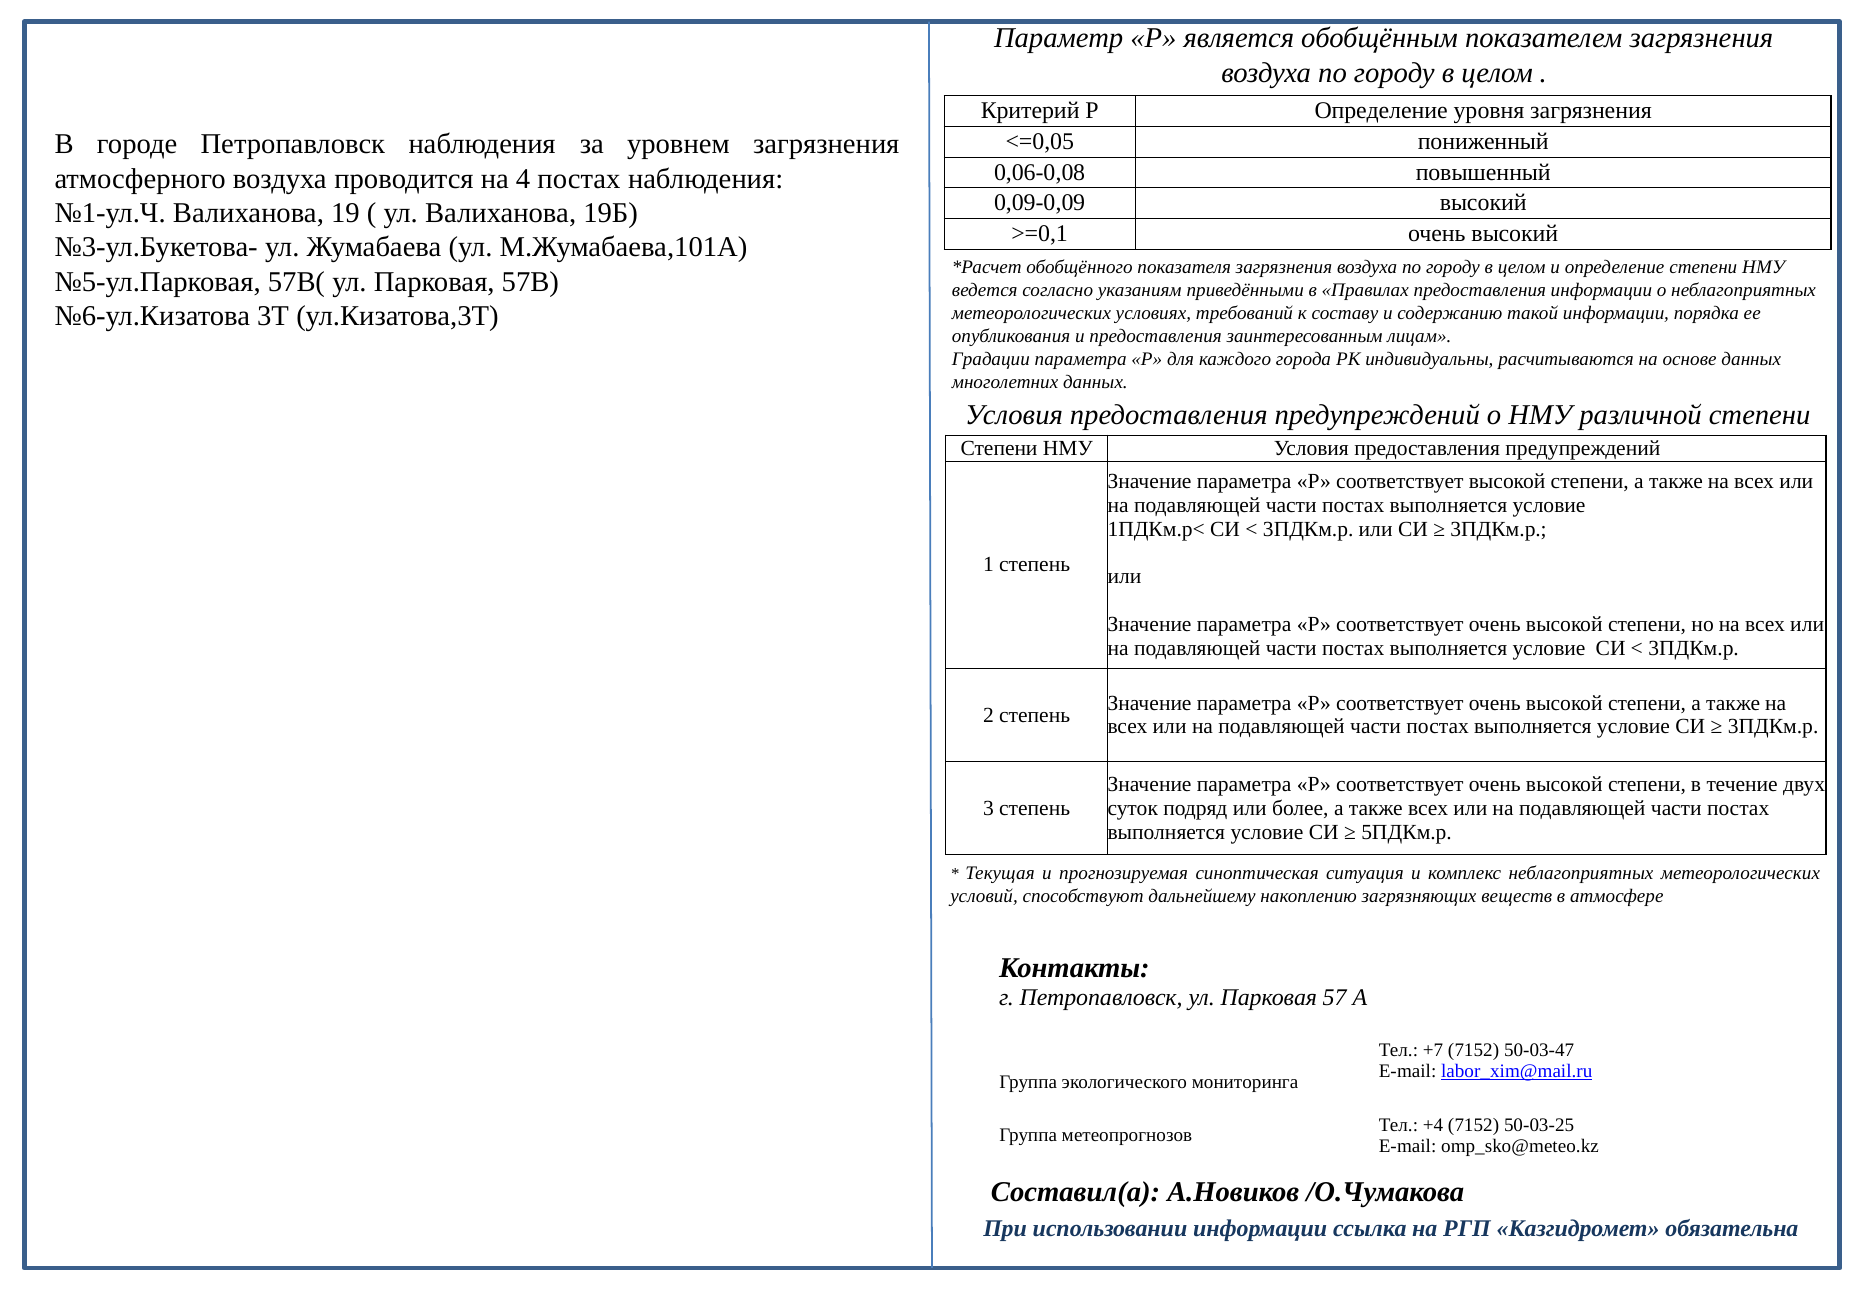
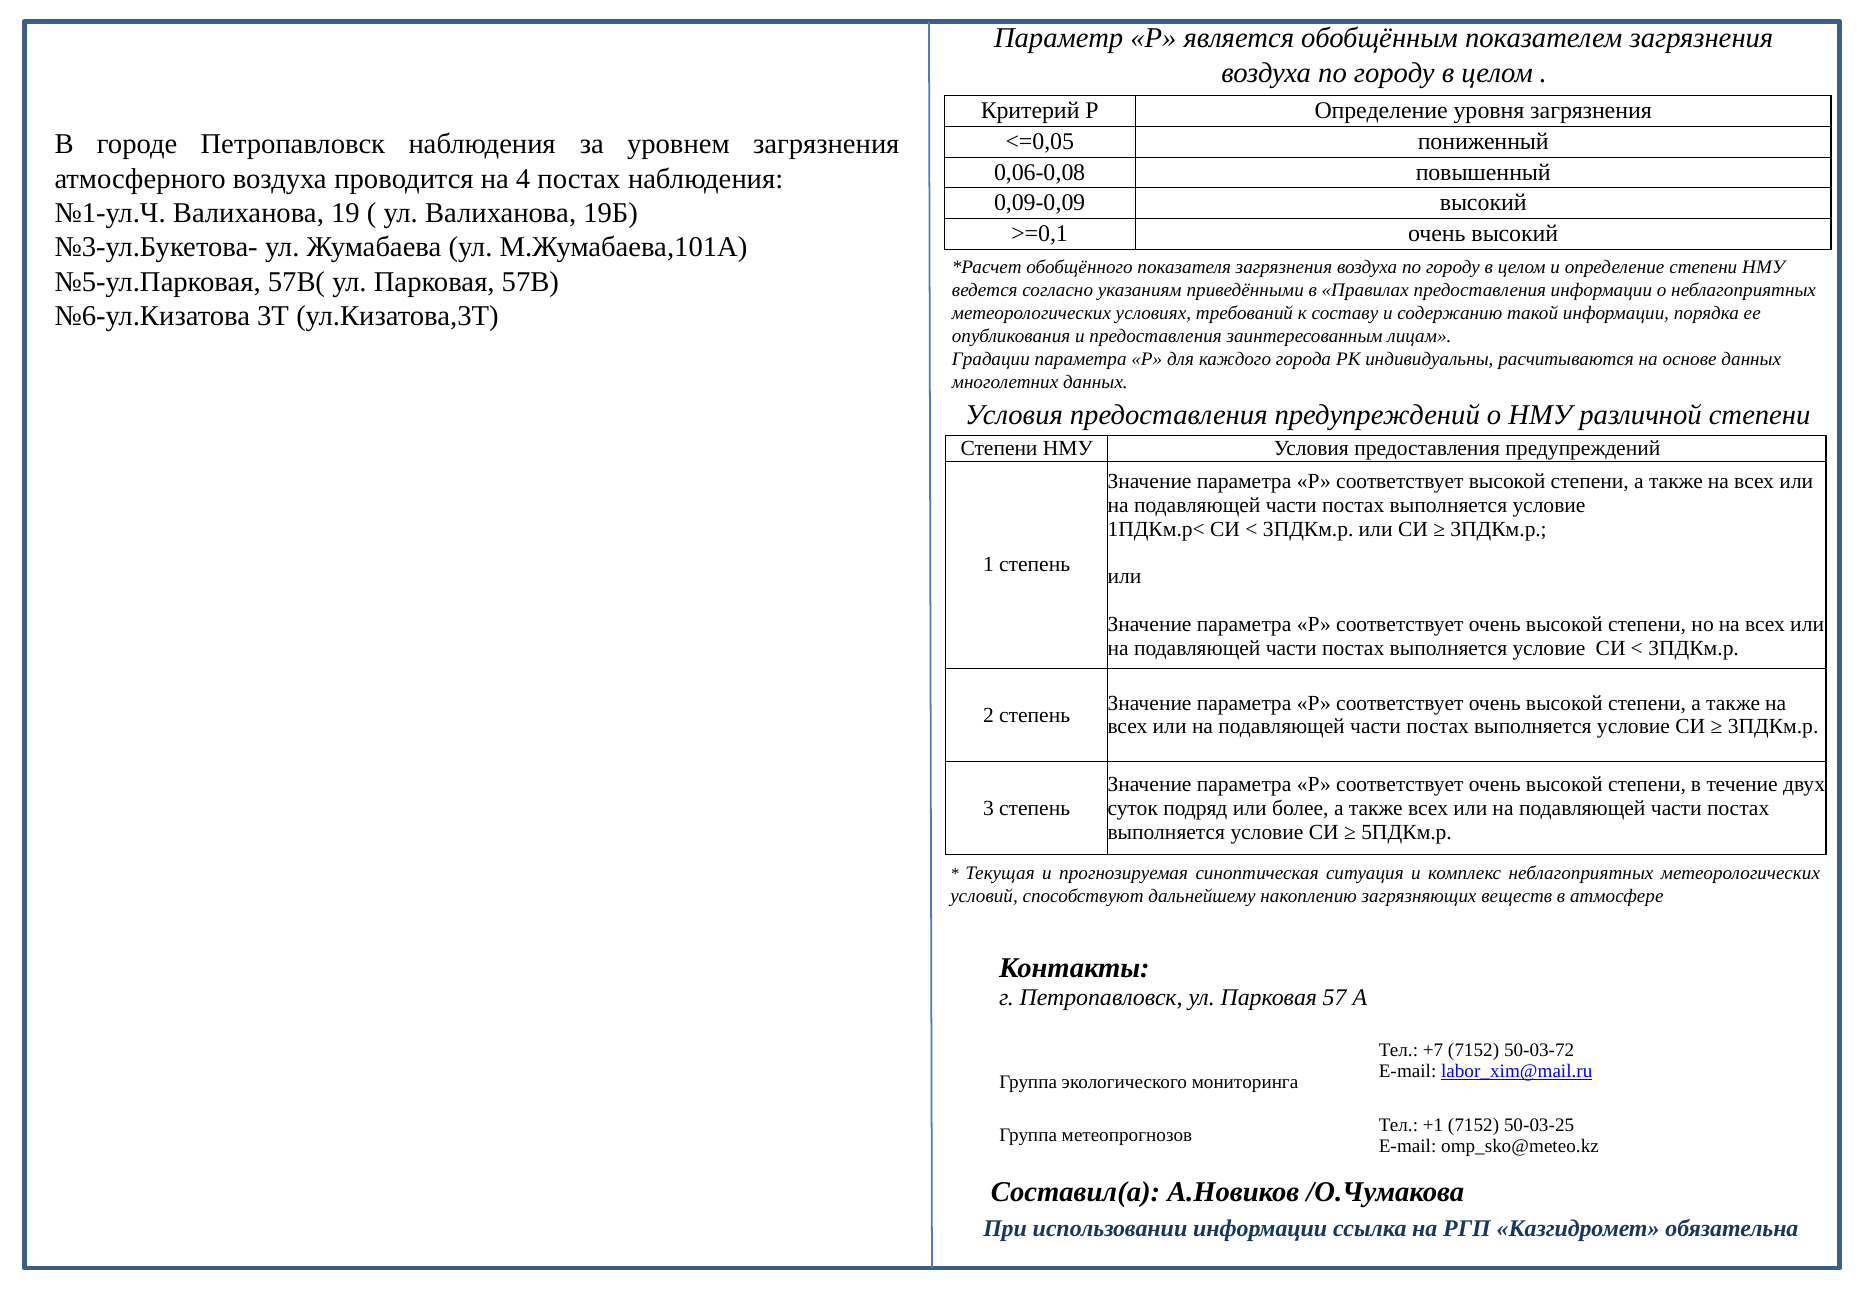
50-03-47: 50-03-47 -> 50-03-72 (1539, 1051)
+4: +4 -> +1 (1433, 1125)
